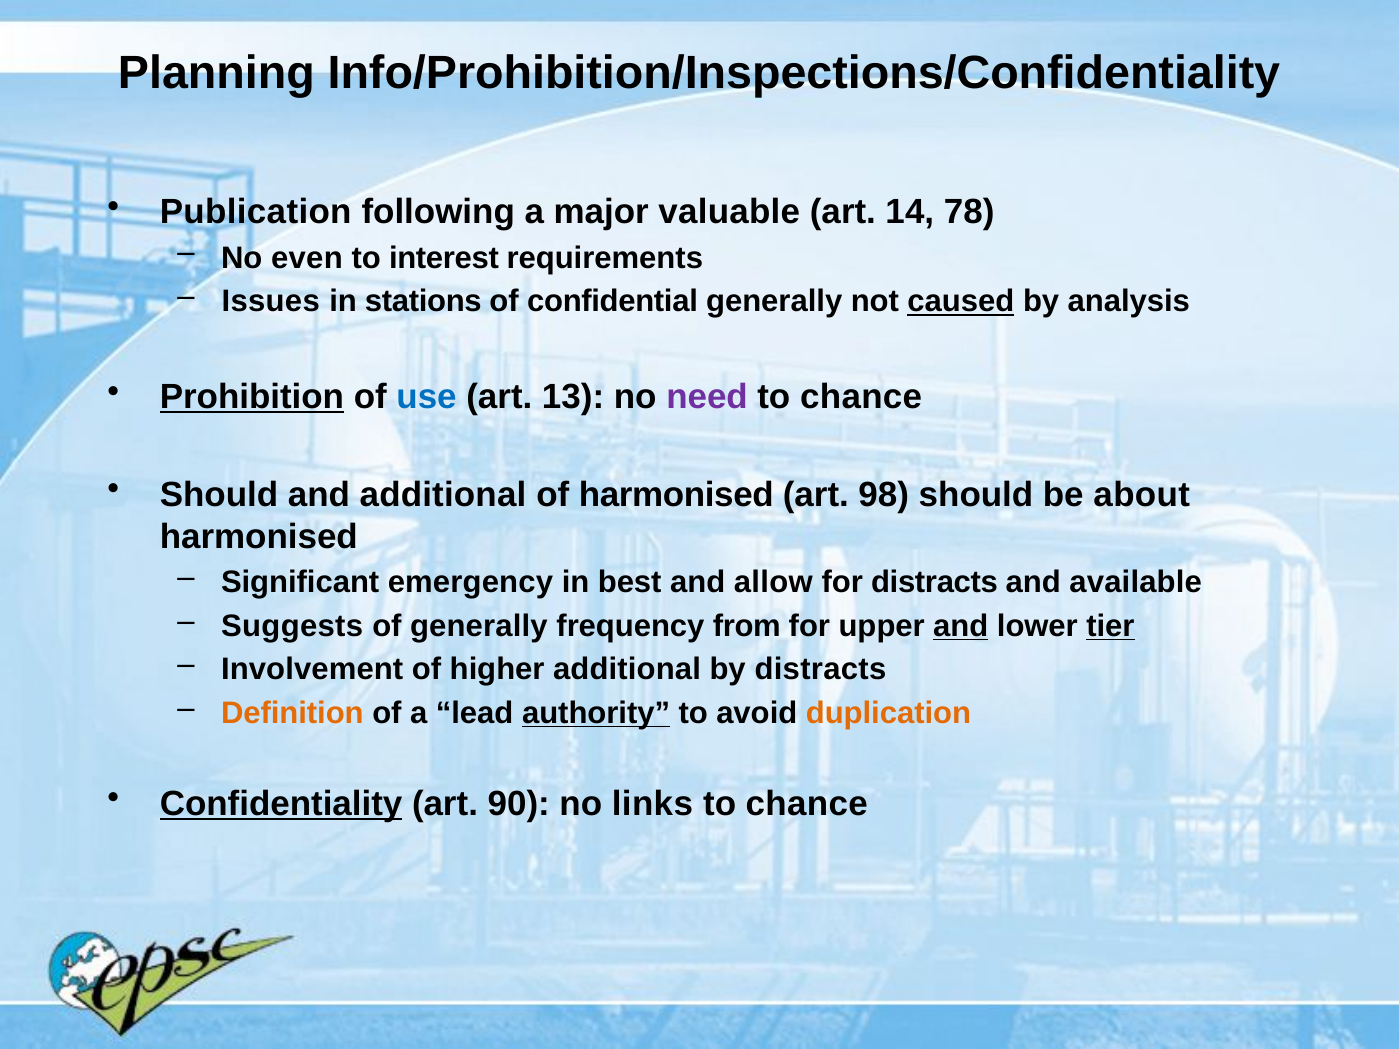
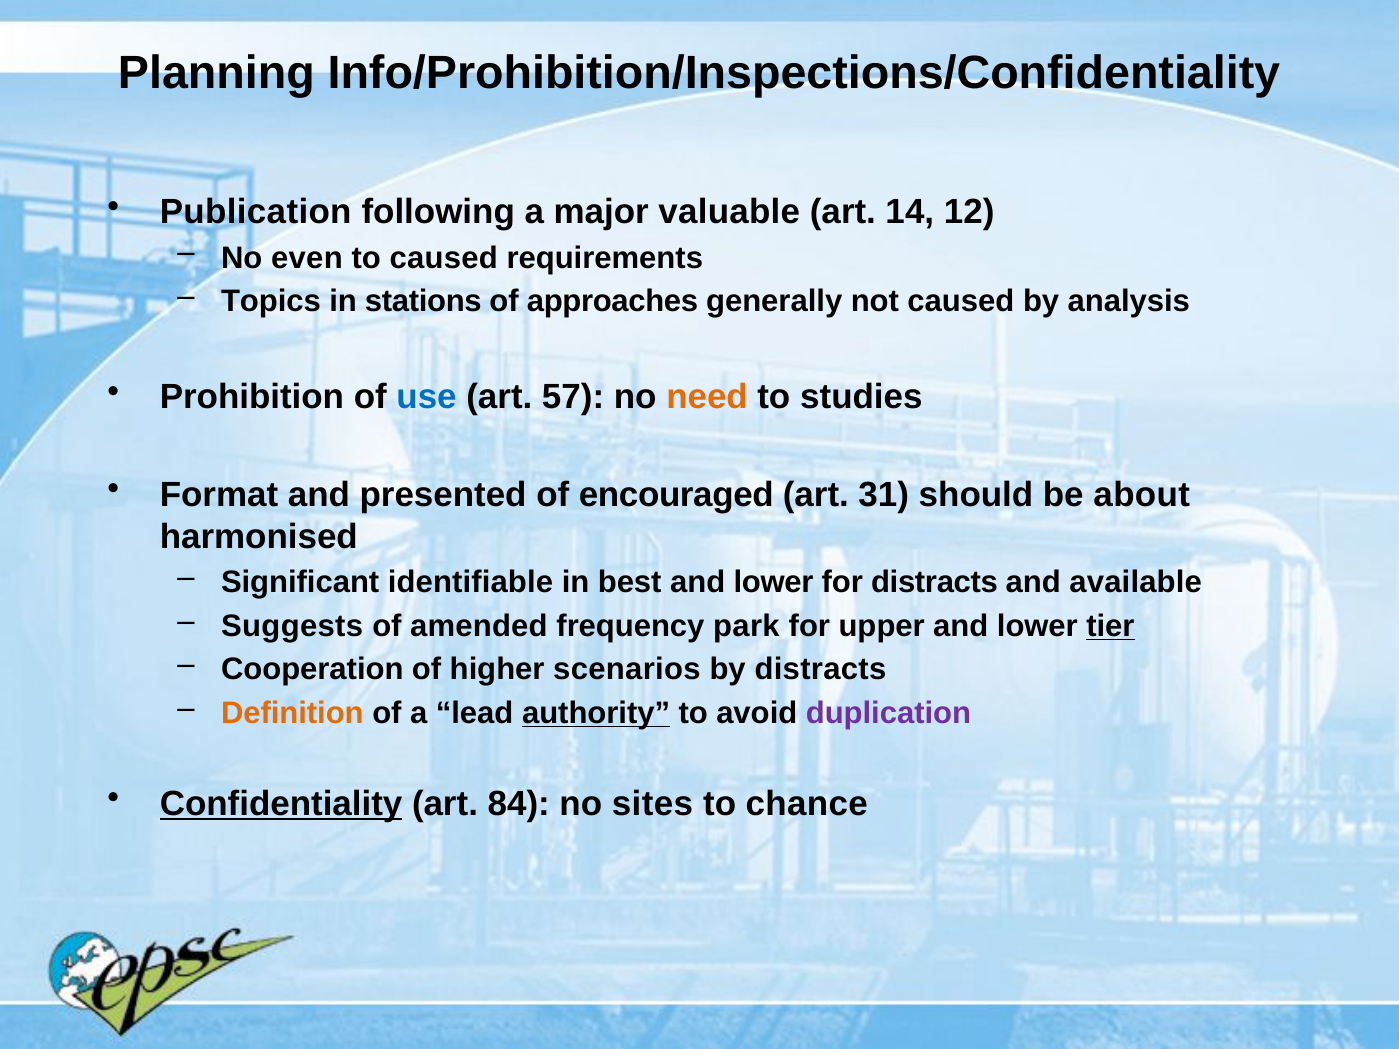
78: 78 -> 12 (969, 212)
to interest: interest -> caused (444, 258)
Issues: Issues -> Topics (271, 301)
confidential: confidential -> approaches (613, 301)
caused underline: present -> none (961, 301)
Prohibition underline: present -> none (252, 397)
13: 13 -> 57 (573, 397)
need colour: purple -> orange (707, 397)
chance: chance -> studies (861, 397)
Should: Should -> Format (219, 495)
and additional: additional -> presented (443, 495)
of harmonised: harmonised -> encouraged (676, 495)
98: 98 -> 31 (884, 495)
emergency: emergency -> identifiable (470, 583)
allow: allow -> lower (774, 583)
of generally: generally -> amended (479, 626)
from: from -> park (746, 626)
and underline: present -> none (961, 626)
Involvement: Involvement -> Cooperation (312, 670)
higher additional: additional -> scenarios (627, 670)
duplication colour: orange -> purple (888, 713)
90: 90 -> 84 (519, 804)
links: links -> sites (652, 804)
